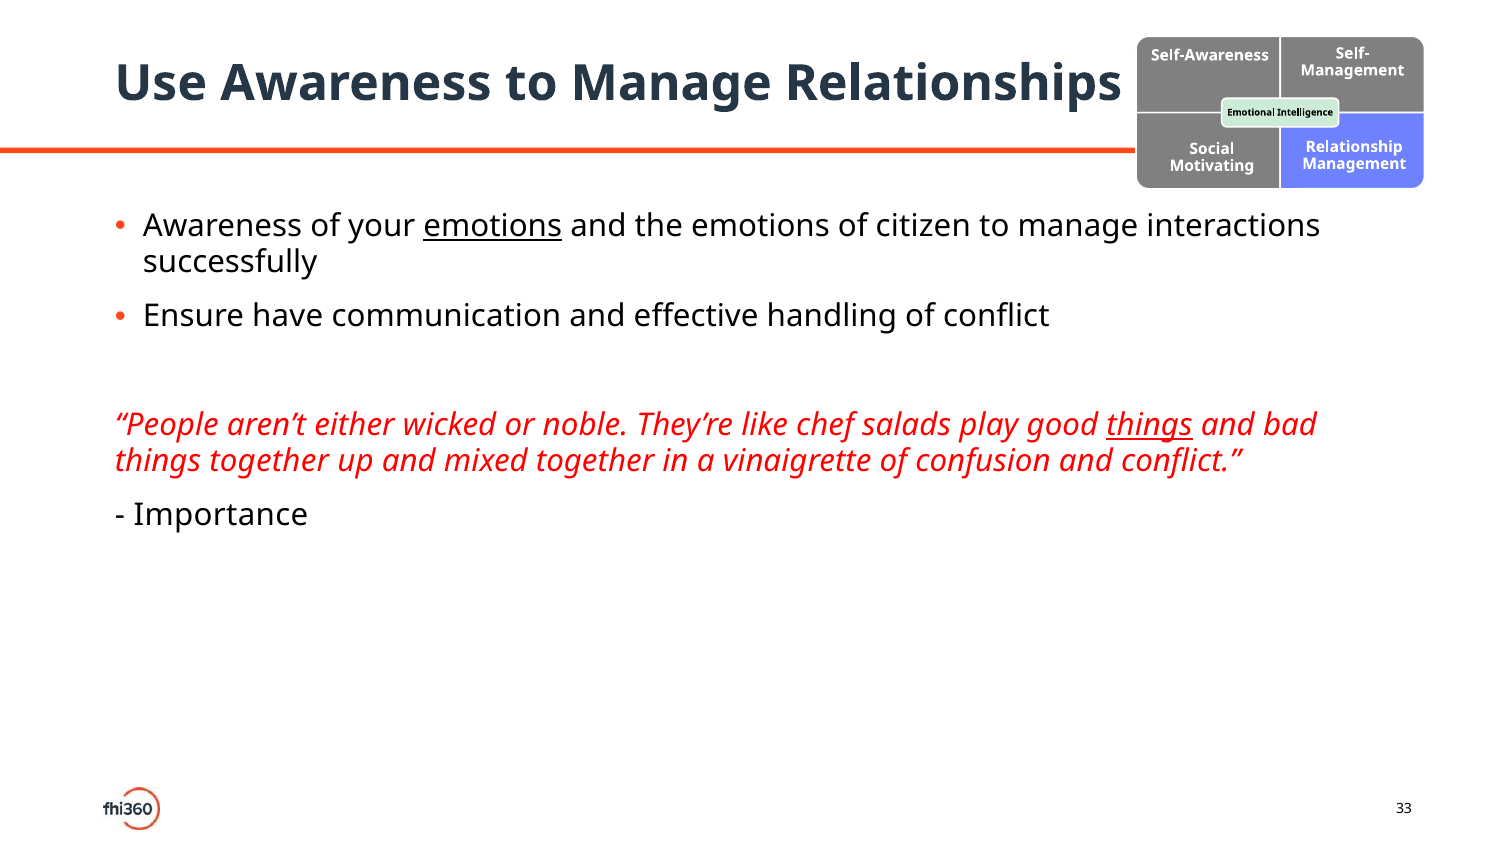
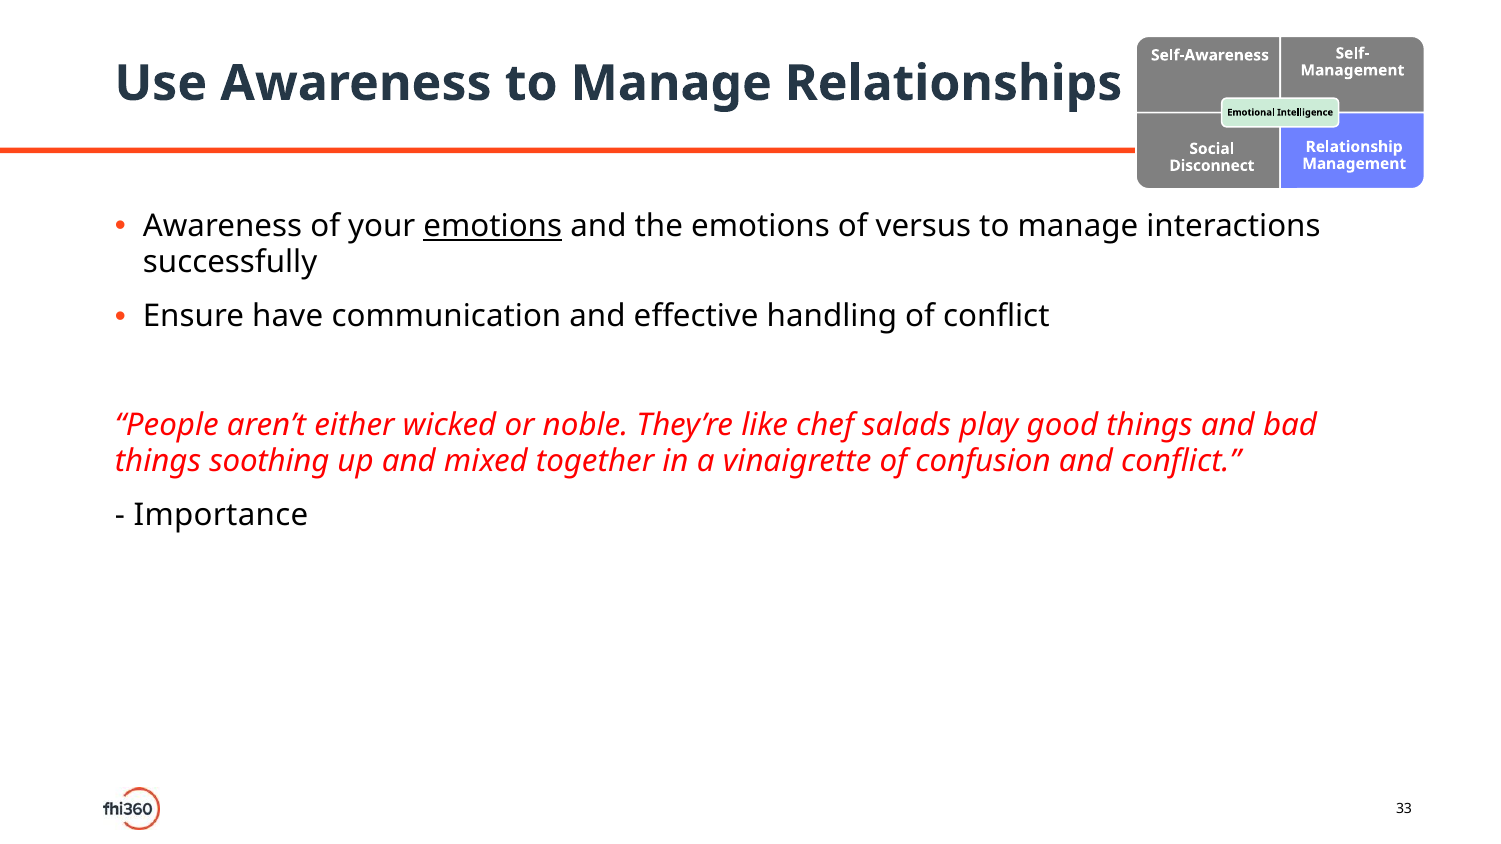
Motivating: Motivating -> Disconnect (1212, 166)
citizen: citizen -> versus (923, 226)
things underline: present -> none (1149, 426)
things together: together -> soothing (269, 461)
